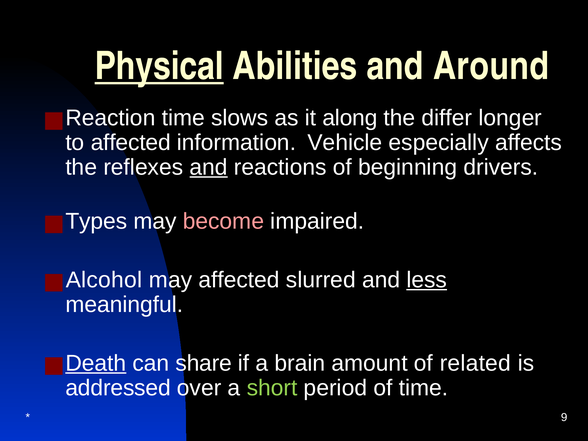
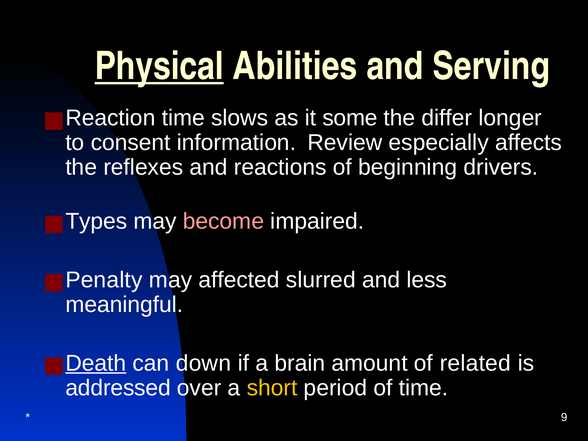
Around: Around -> Serving (491, 66)
along: along -> some (350, 118)
to affected: affected -> consent (131, 143)
Vehicle: Vehicle -> Review (345, 143)
and underline: present -> none (209, 167)
Alcohol: Alcohol -> Penalty (104, 280)
less underline: present -> none (427, 280)
share: share -> down (203, 363)
short colour: light green -> yellow (272, 388)
